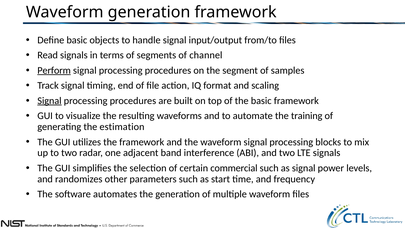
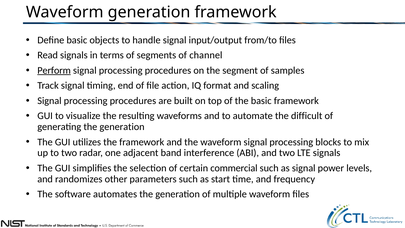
Signal underline: present -> none (49, 101)
training: training -> difficult (307, 116)
generating the estimation: estimation -> generation (122, 127)
